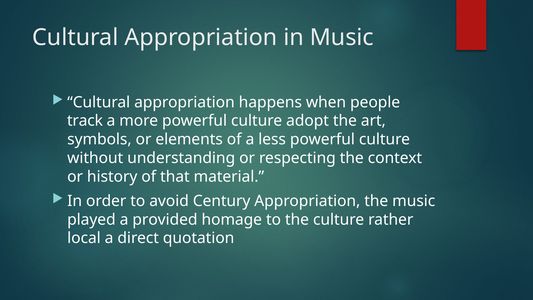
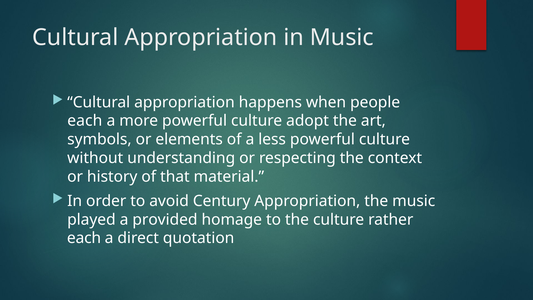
track: track -> each (85, 121)
local: local -> each (84, 238)
